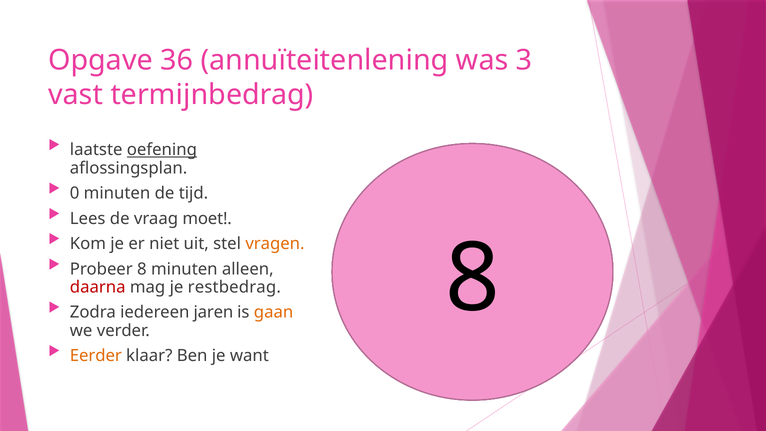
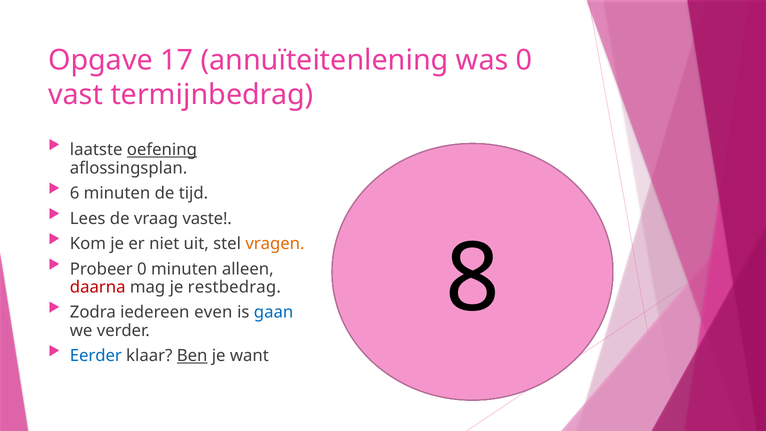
36: 36 -> 17 (177, 60)
was 3: 3 -> 0 (524, 60)
0: 0 -> 6 (75, 193)
moet: moet -> vaste (207, 218)
Probeer 8: 8 -> 0 (142, 269)
jaren: jaren -> even (213, 312)
gaan colour: orange -> blue (274, 312)
Eerder colour: orange -> blue (96, 356)
Ben underline: none -> present (192, 356)
